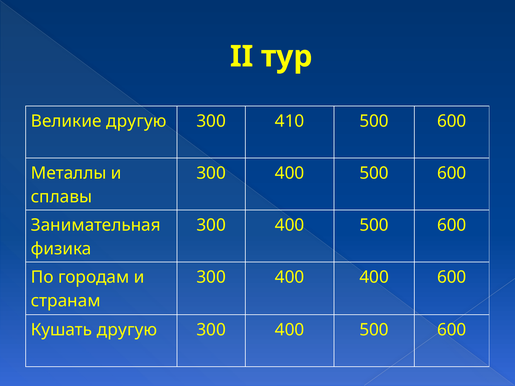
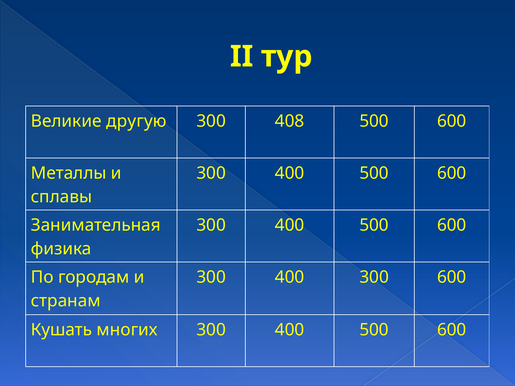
410: 410 -> 408 (290, 121)
400 400: 400 -> 300 (374, 277)
Кушать другую: другую -> многих (127, 330)
